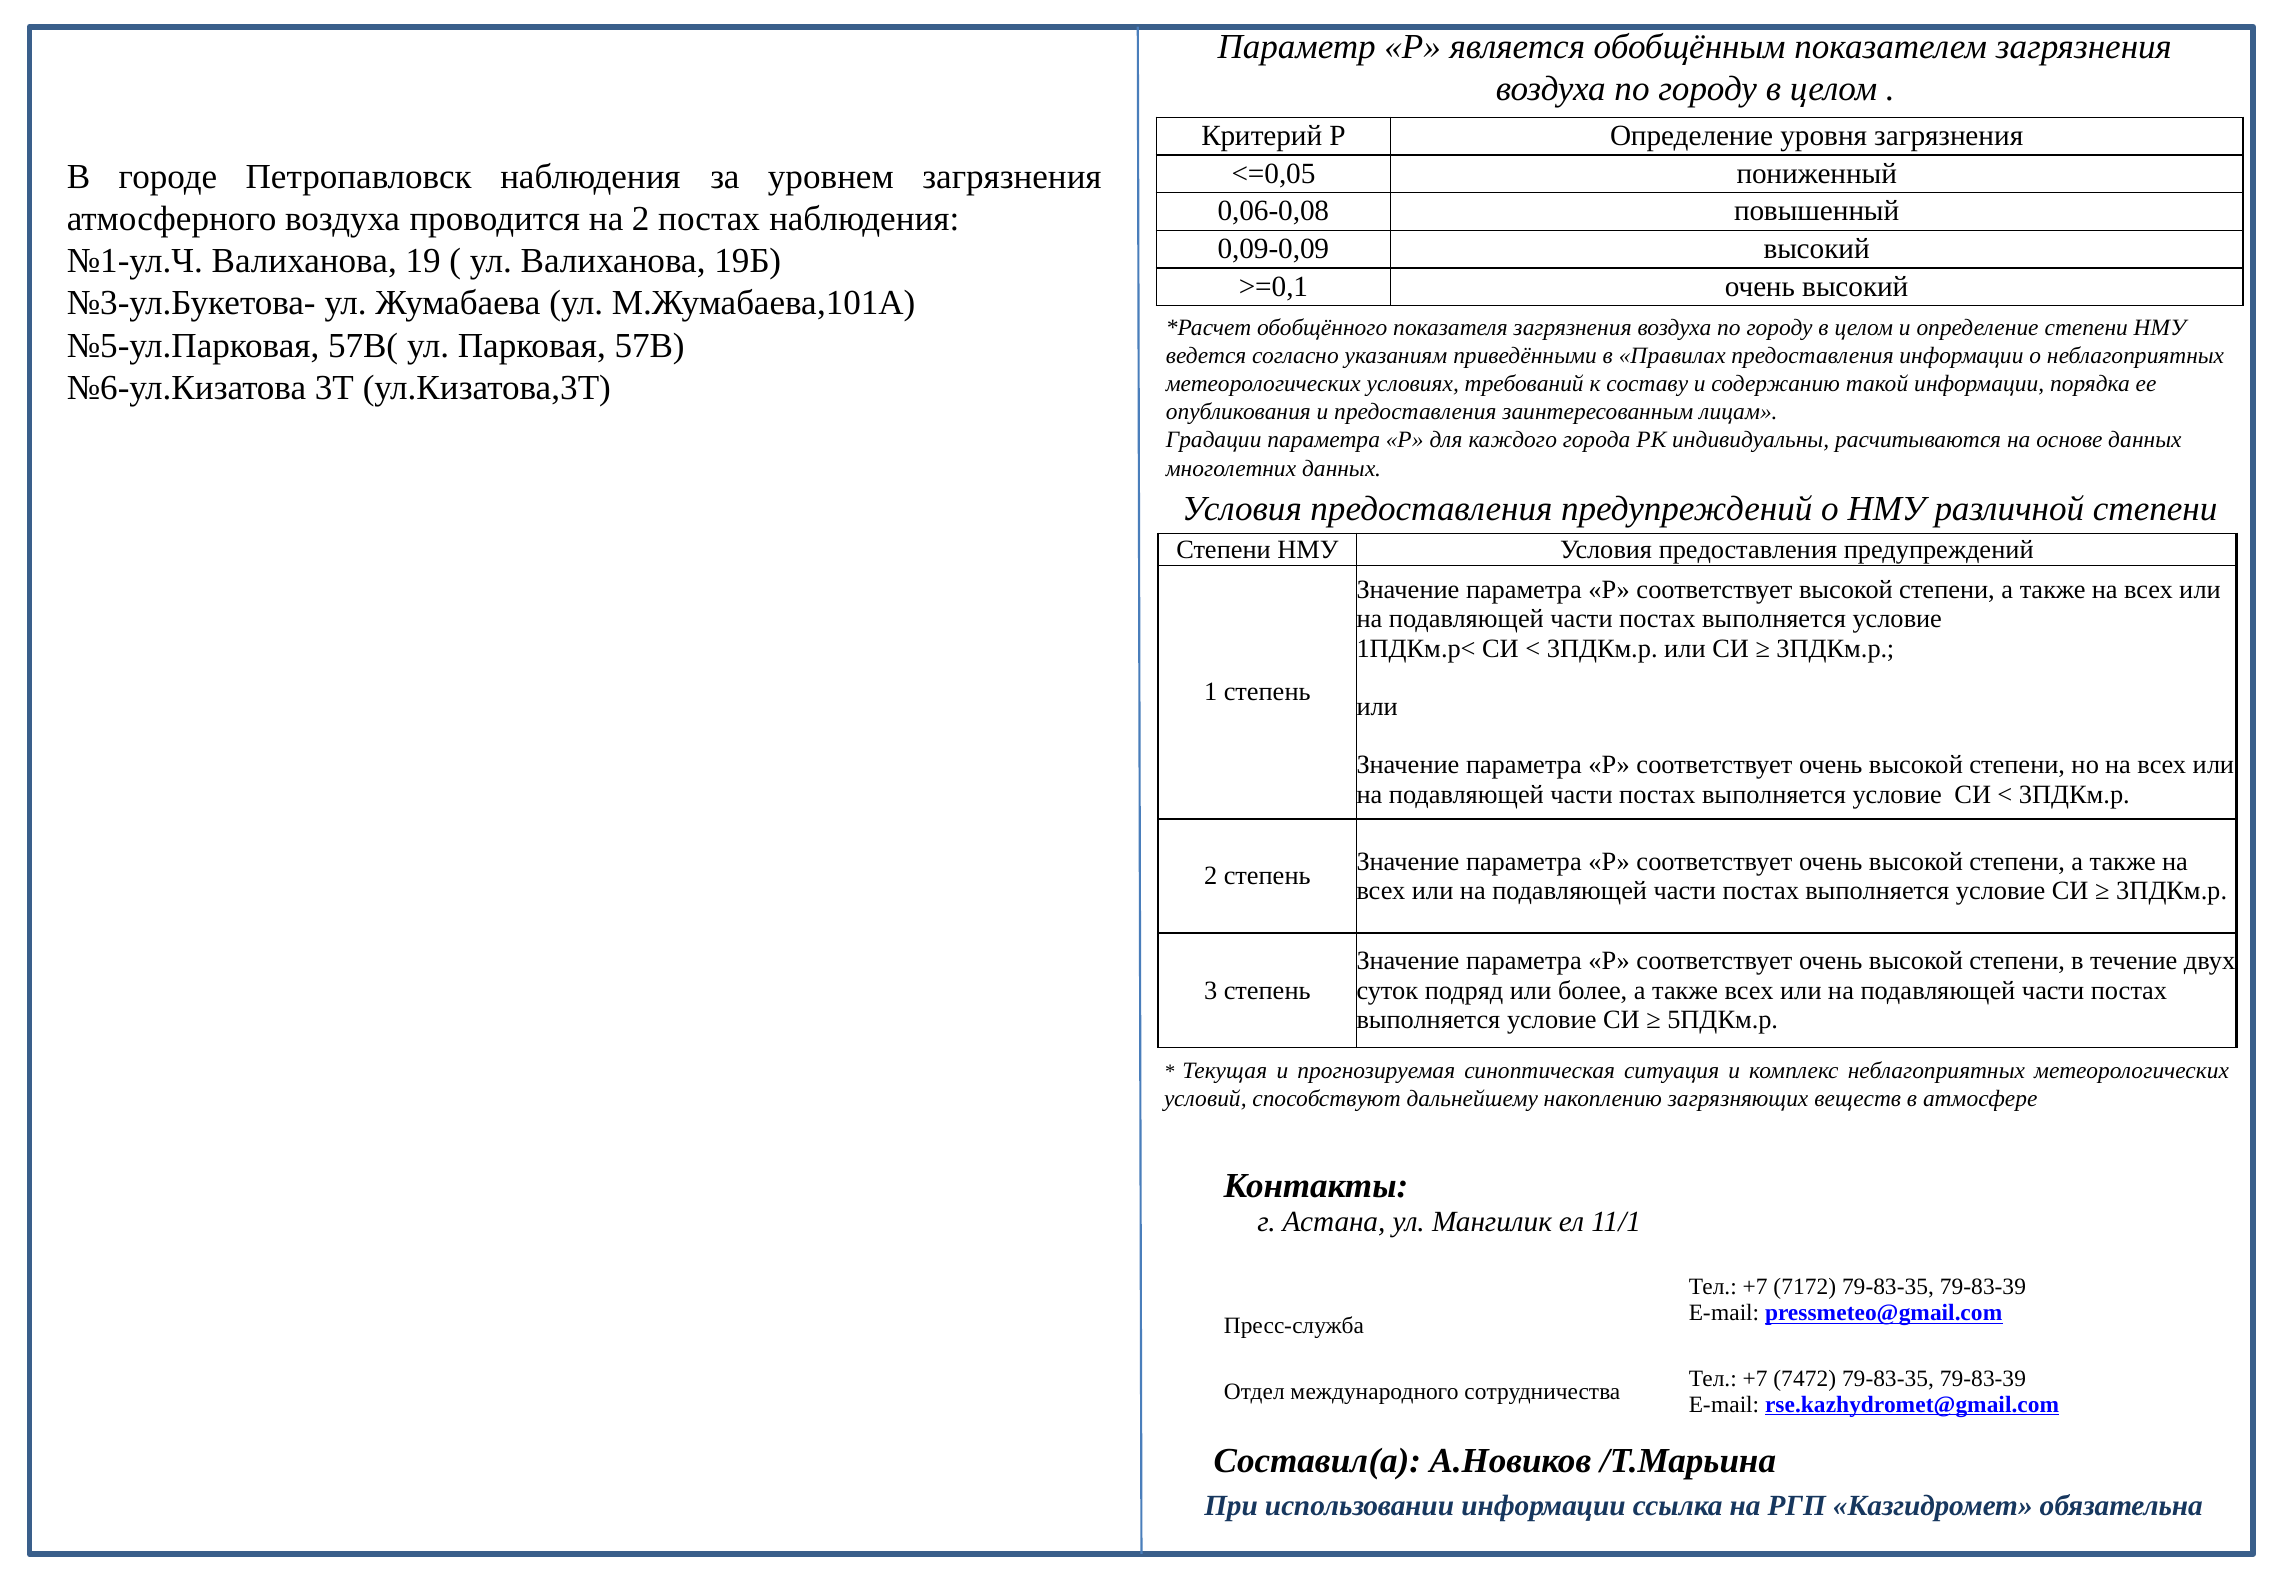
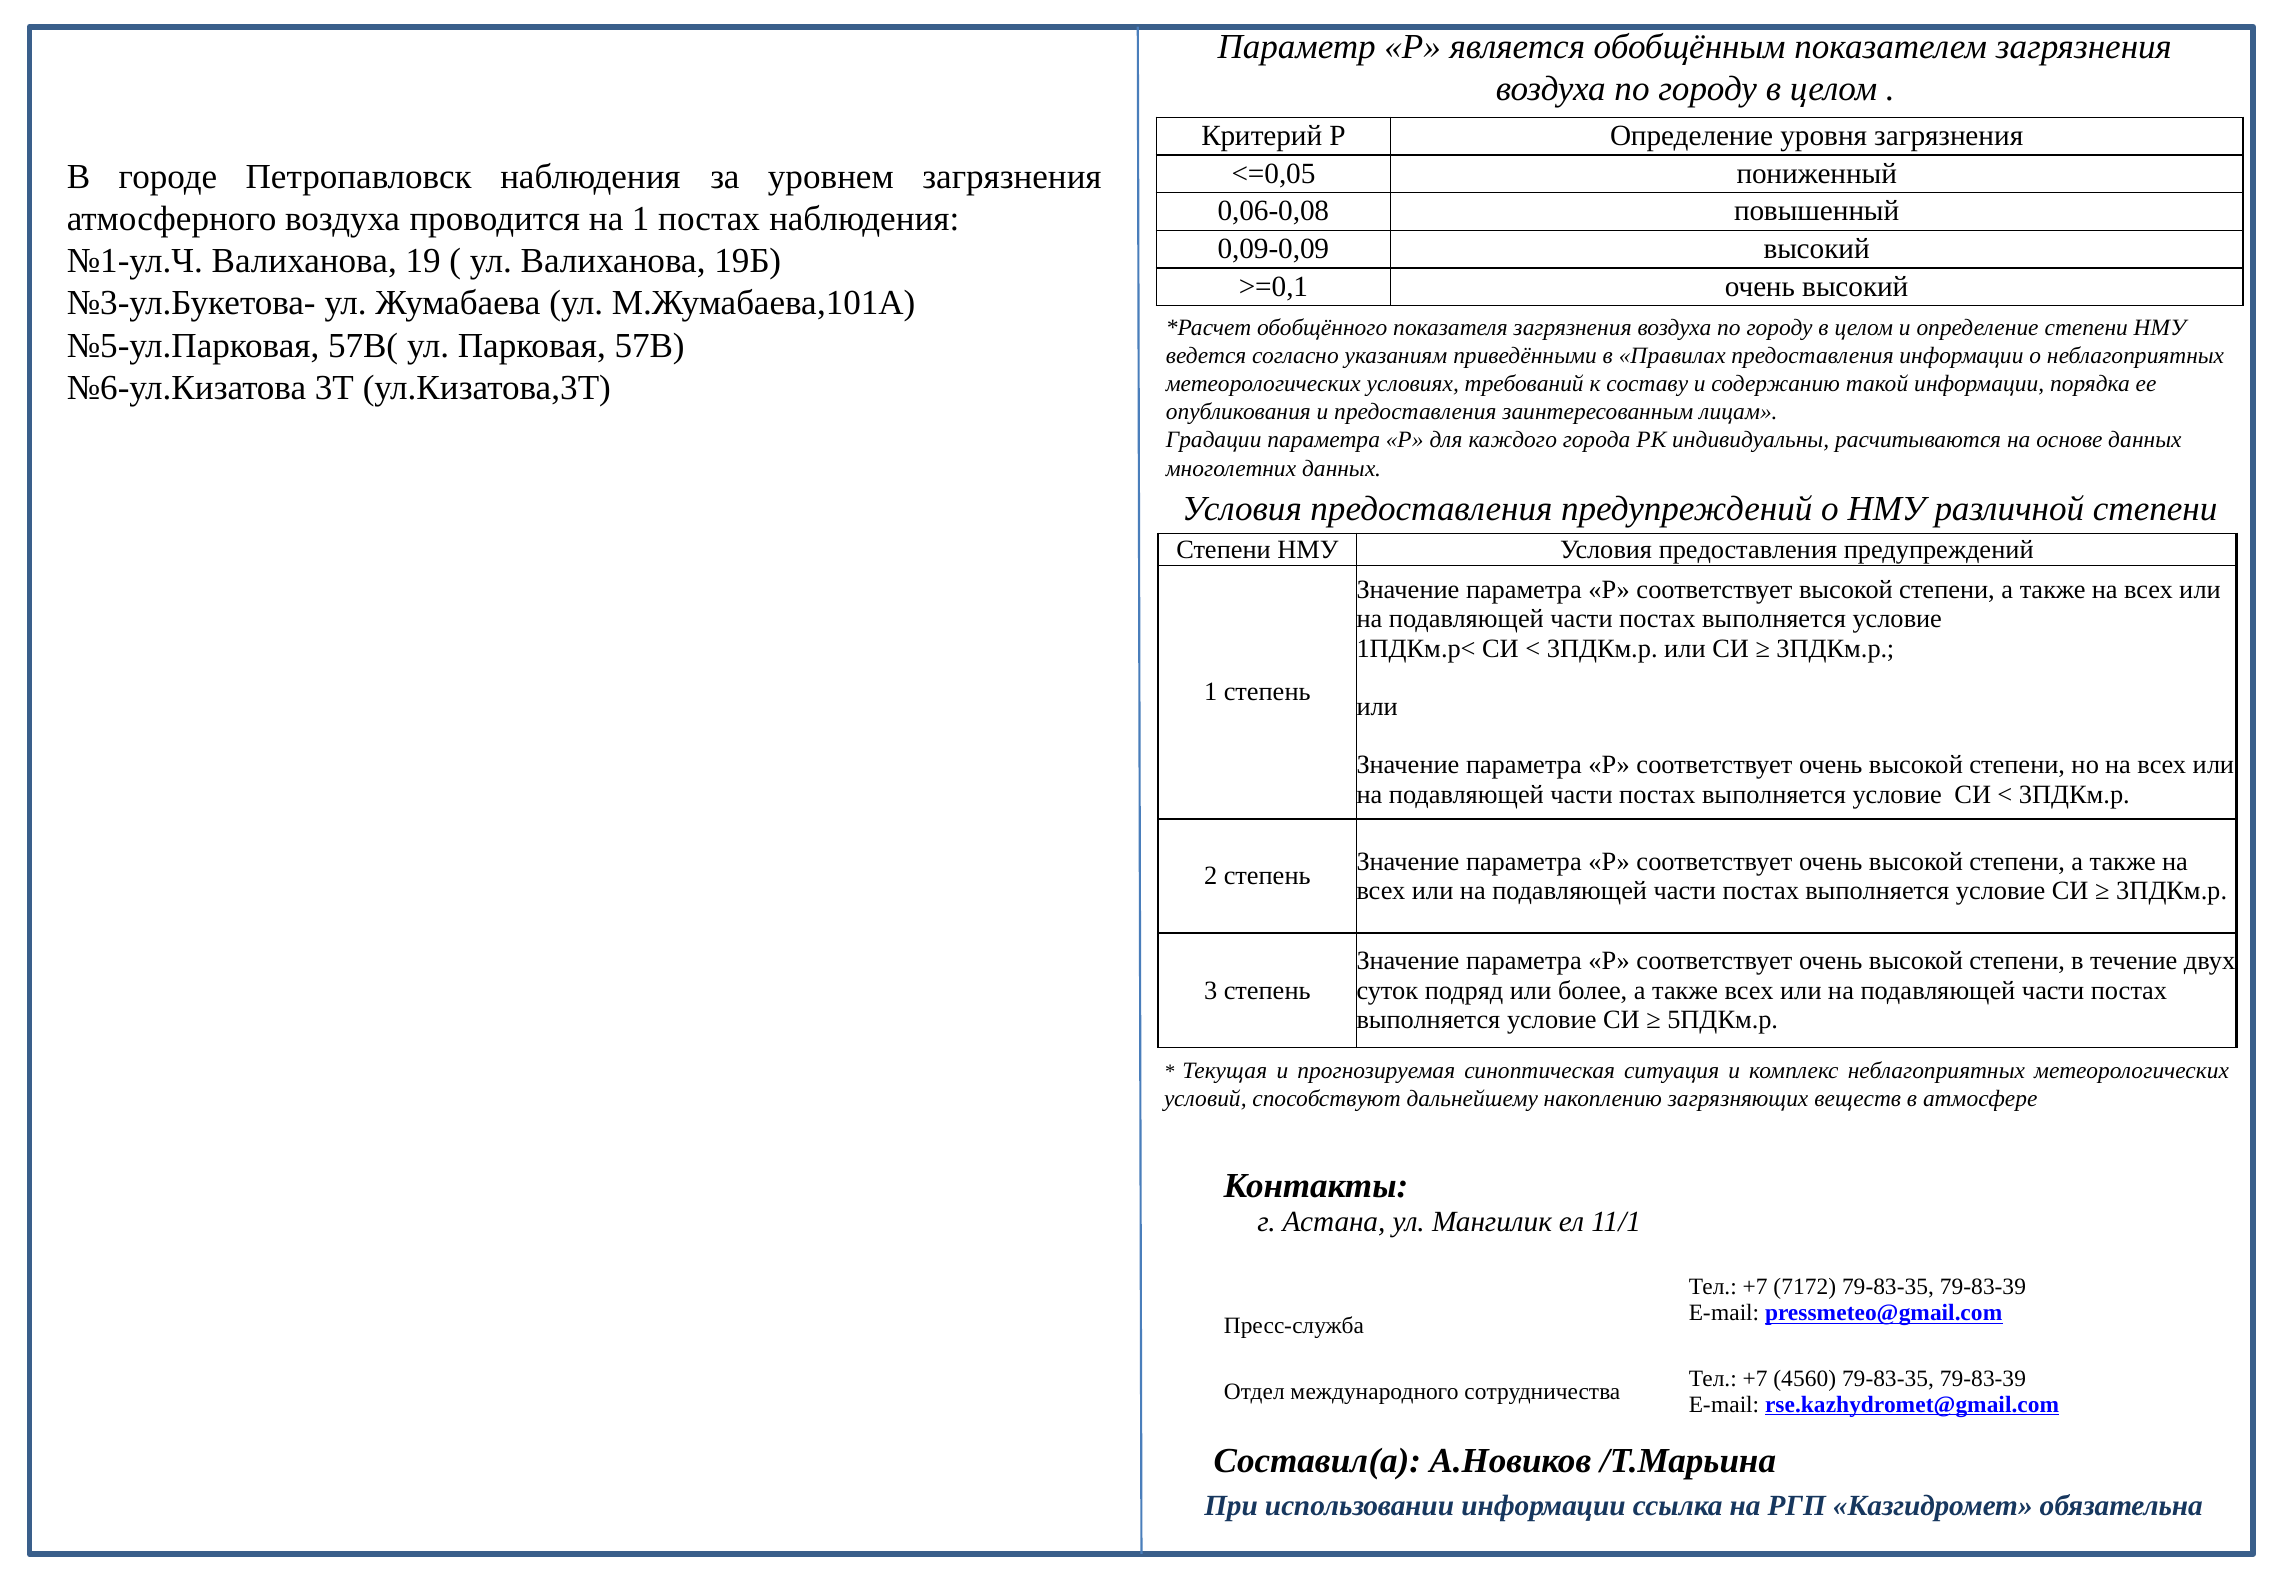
на 2: 2 -> 1 (641, 219)
7472: 7472 -> 4560 (1805, 1378)
